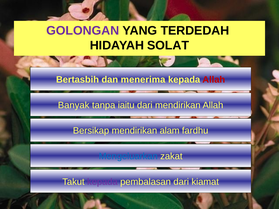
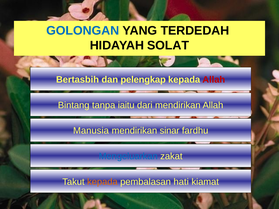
GOLONGAN colour: purple -> blue (83, 31)
menerima: menerima -> pelengkap (143, 80)
Banyak: Banyak -> Bintang (74, 105)
Bersikap: Bersikap -> Manusia (91, 131)
alam: alam -> sinar (170, 131)
kepada colour: purple -> orange (102, 182)
pembalasan dari: dari -> hati (181, 182)
